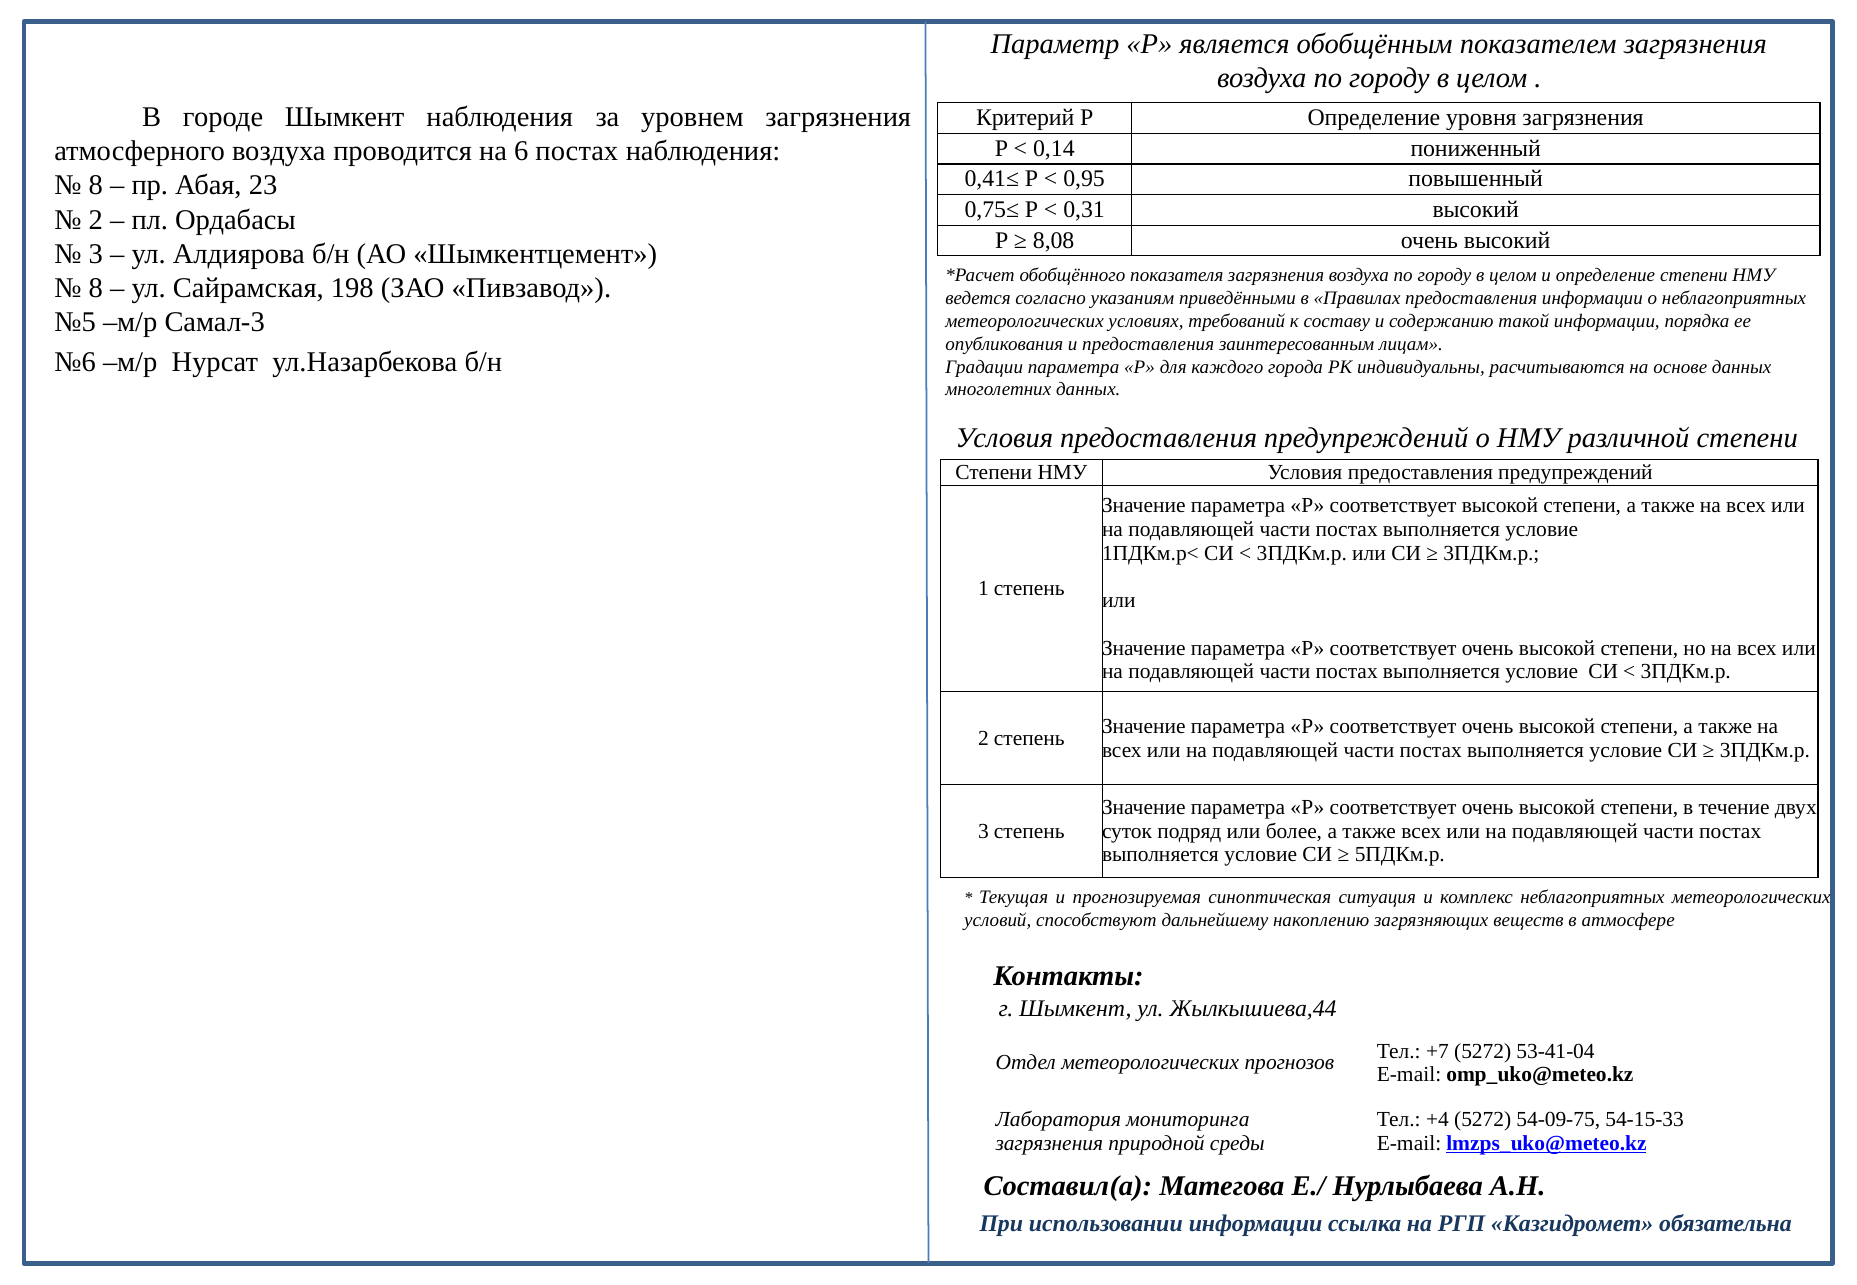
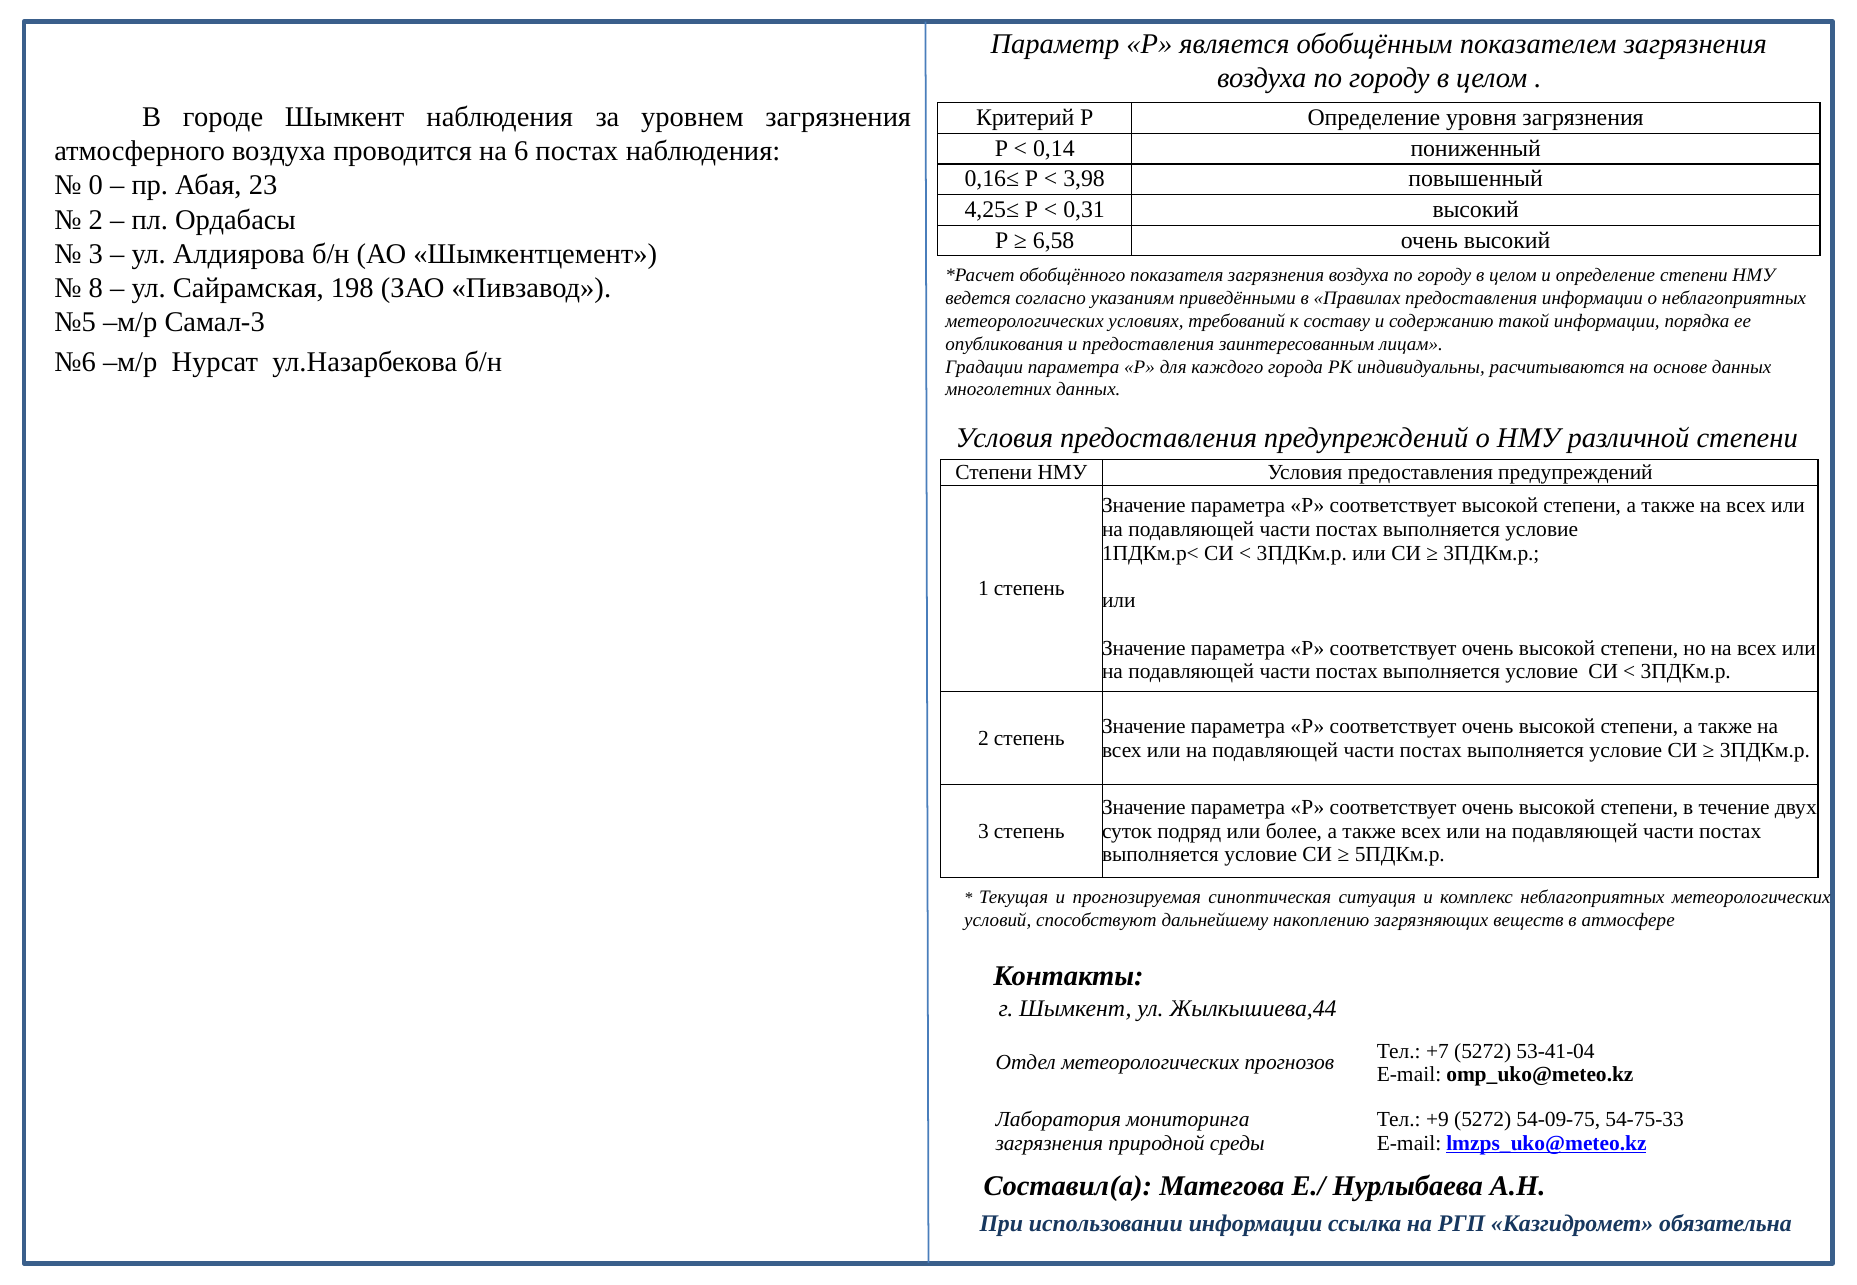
0,41≤: 0,41≤ -> 0,16≤ (992, 179)
0,95: 0,95 -> 3,98 (1084, 179)
8: 8 -> 0 (96, 185)
0,75≤: 0,75≤ -> 4,25≤ (992, 210)
8,08: 8,08 -> 6,58 (1054, 240)
+4: +4 -> +9 (1437, 1120)
54-15-33: 54-15-33 -> 54-75-33 (1645, 1120)
